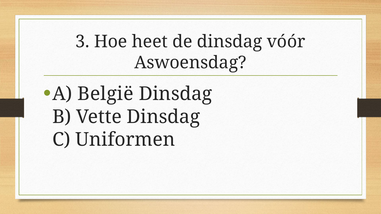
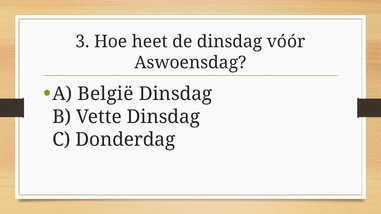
Uniformen: Uniformen -> Donderdag (125, 140)
